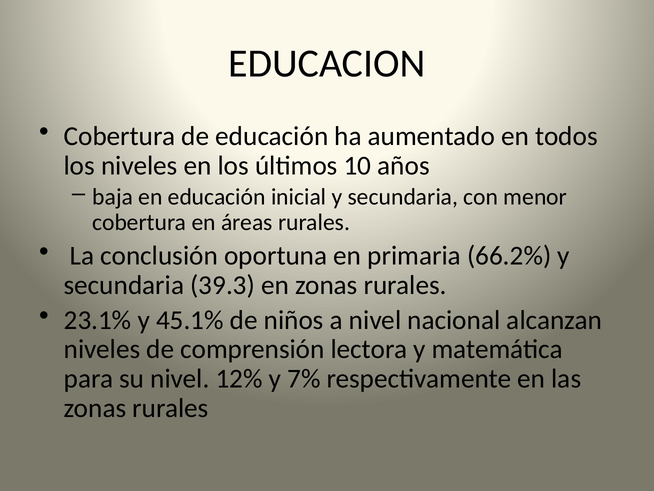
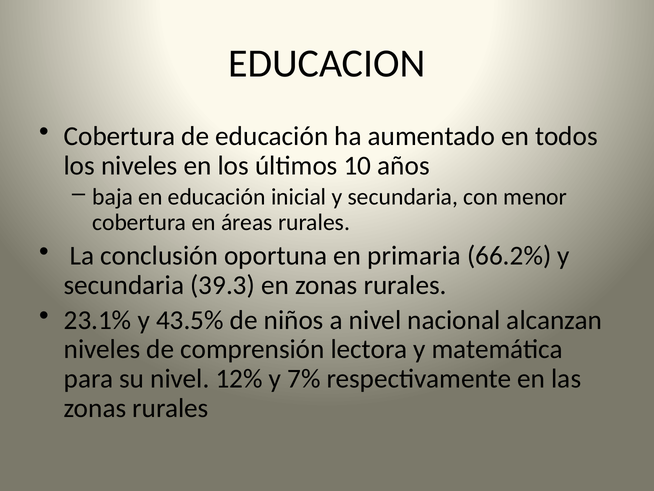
45.1%: 45.1% -> 43.5% (190, 320)
